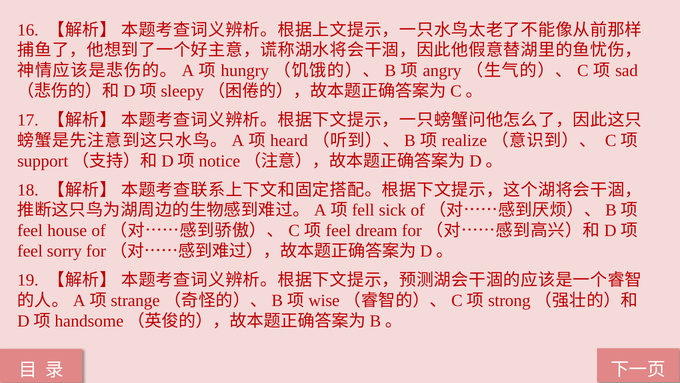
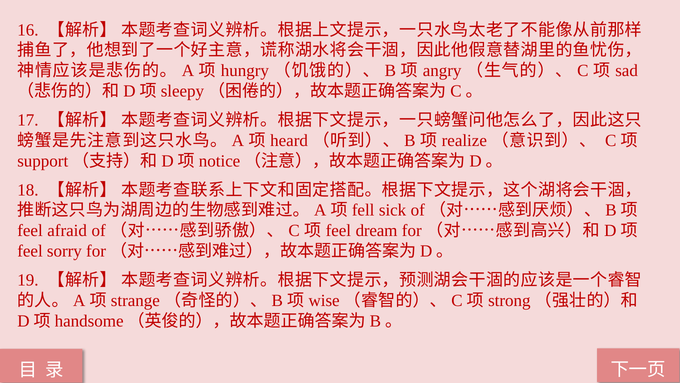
house: house -> afraid (67, 230)
